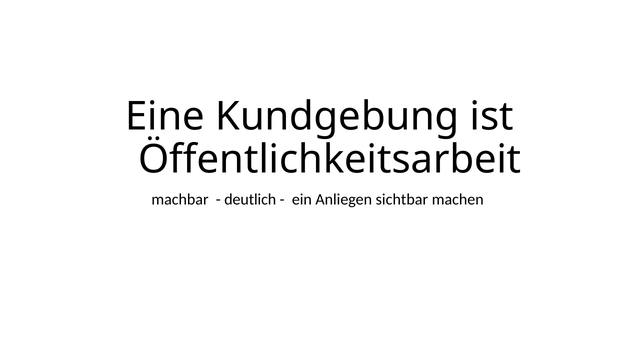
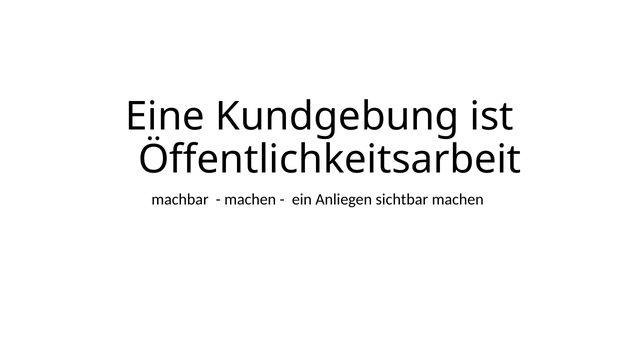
deutlich: deutlich -> machen (250, 200)
